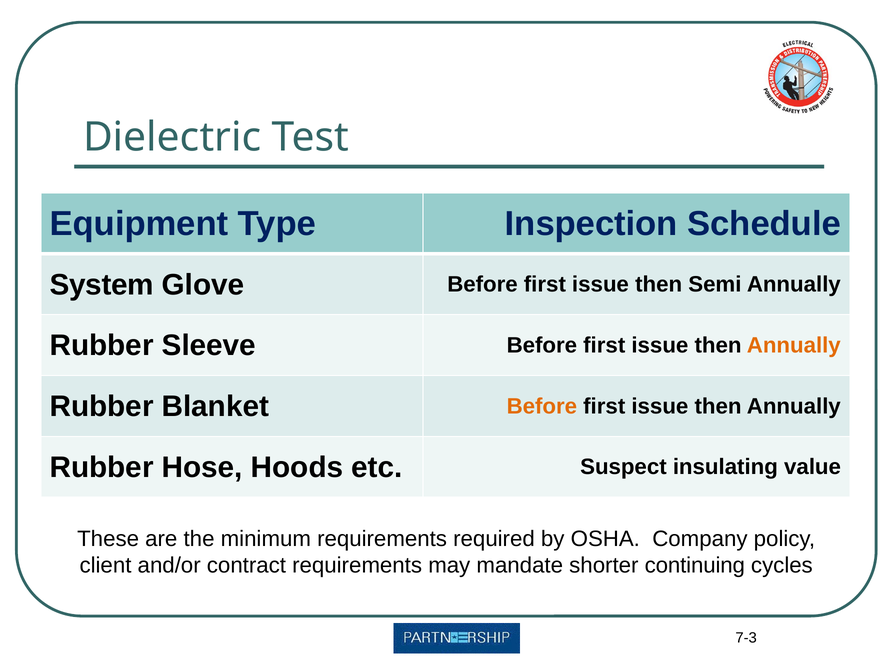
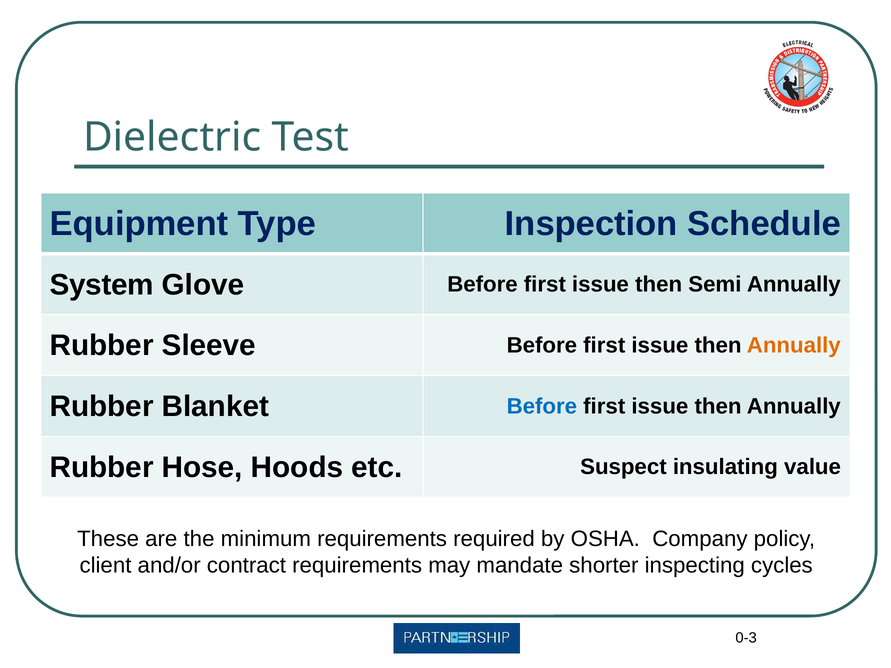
Before colour: orange -> blue (542, 406)
continuing: continuing -> inspecting (695, 566)
7-3: 7-3 -> 0-3 (746, 638)
